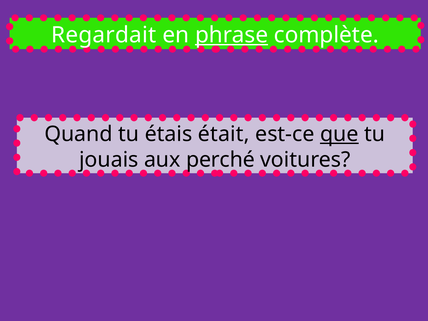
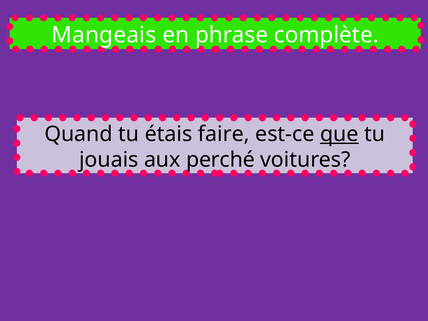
Regardait: Regardait -> Mangeais (104, 35)
phrase underline: present -> none (232, 35)
était: était -> faire (224, 134)
